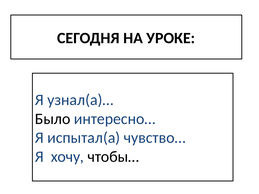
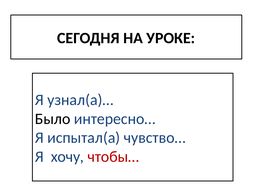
чтобы… colour: black -> red (113, 157)
